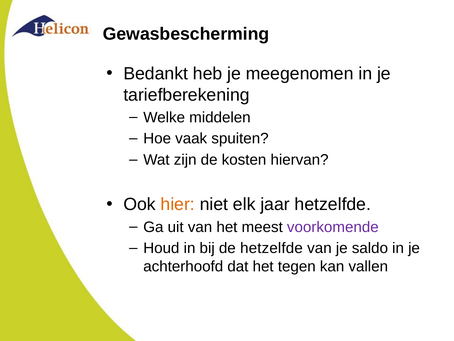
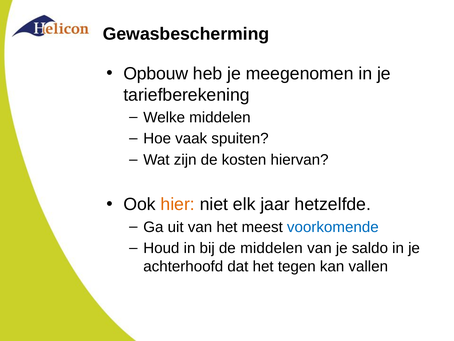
Bedankt: Bedankt -> Opbouw (156, 74)
voorkomende colour: purple -> blue (333, 227)
de hetzelfde: hetzelfde -> middelen (271, 248)
